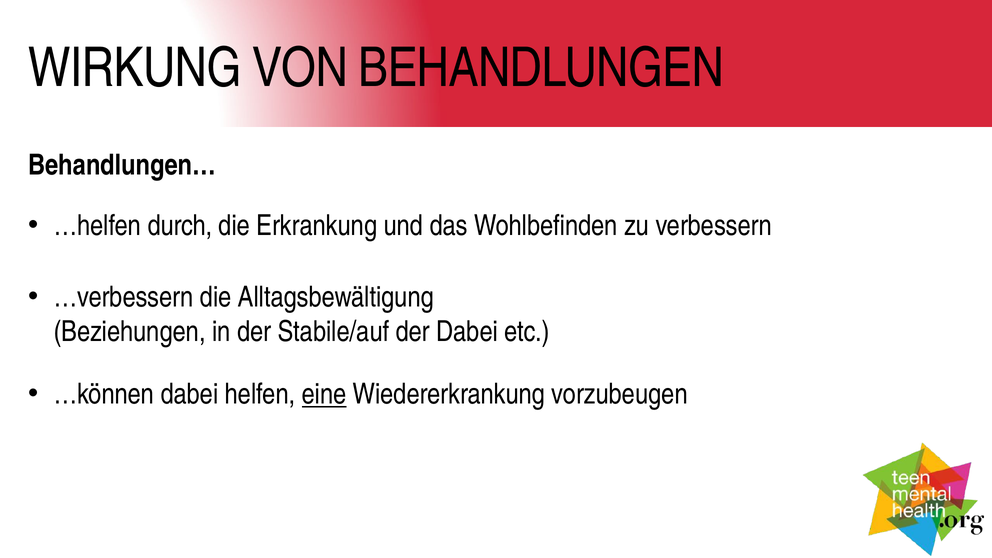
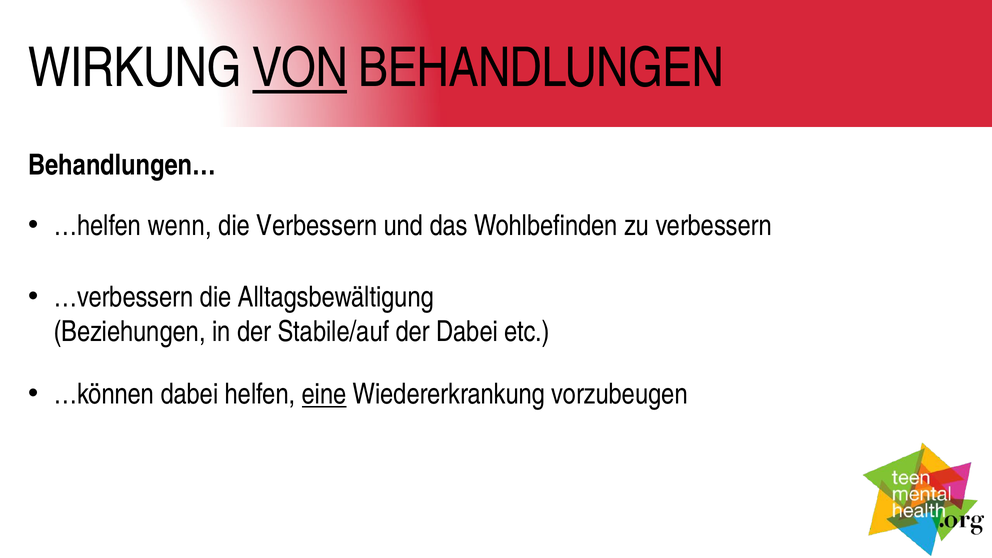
VON underline: none -> present (300, 68)
durch: durch -> wenn (180, 226)
die Erkrankung: Erkrankung -> Verbessern (317, 226)
